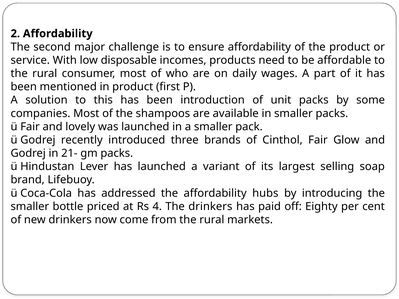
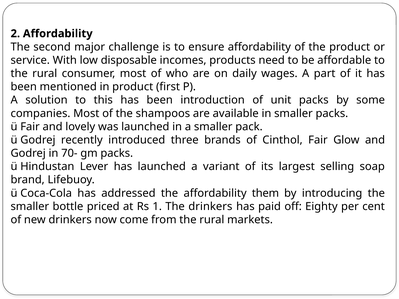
21-: 21- -> 70- (69, 153)
hubs: hubs -> them (265, 193)
4: 4 -> 1 (157, 207)
